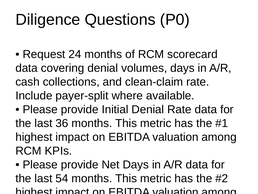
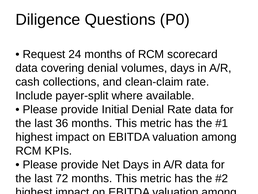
54: 54 -> 72 (62, 178)
